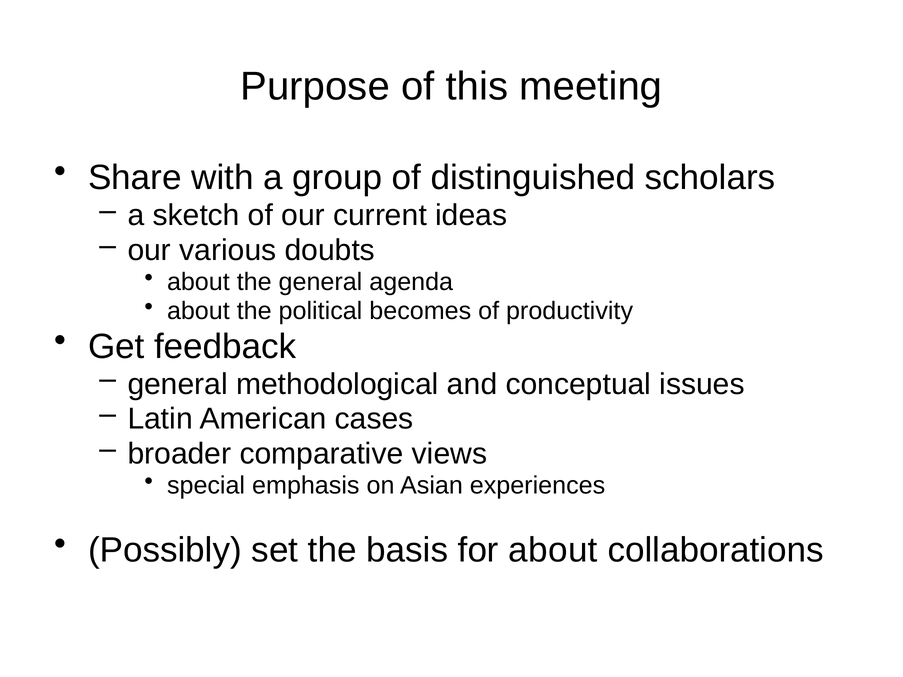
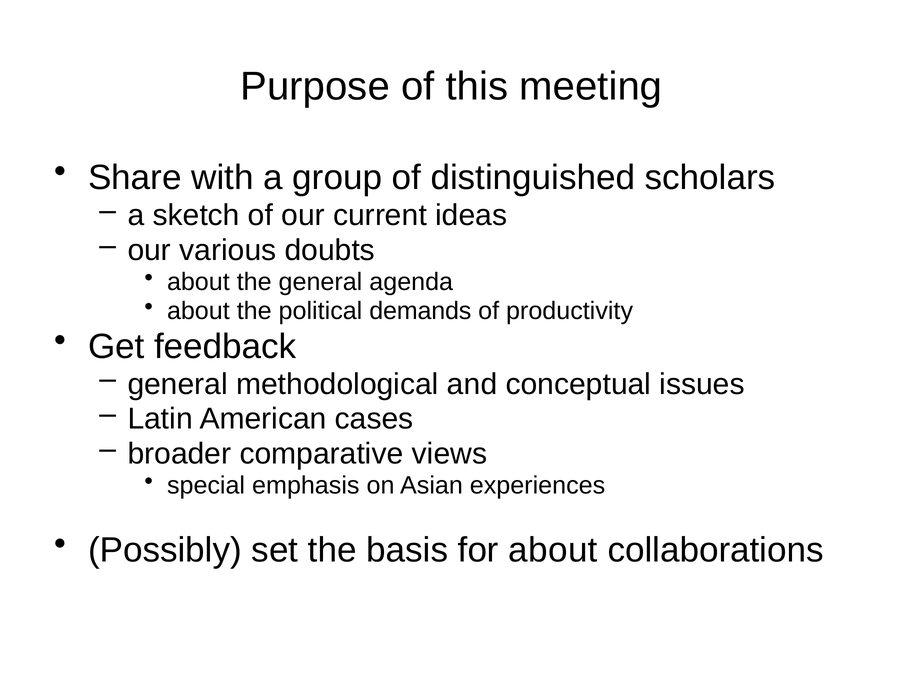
becomes: becomes -> demands (420, 311)
